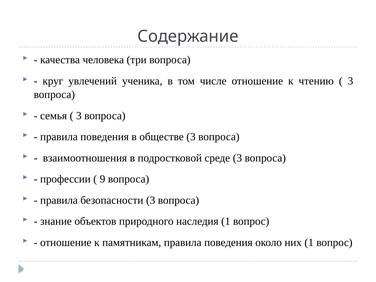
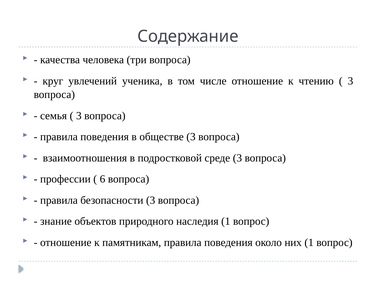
9: 9 -> 6 (102, 179)
